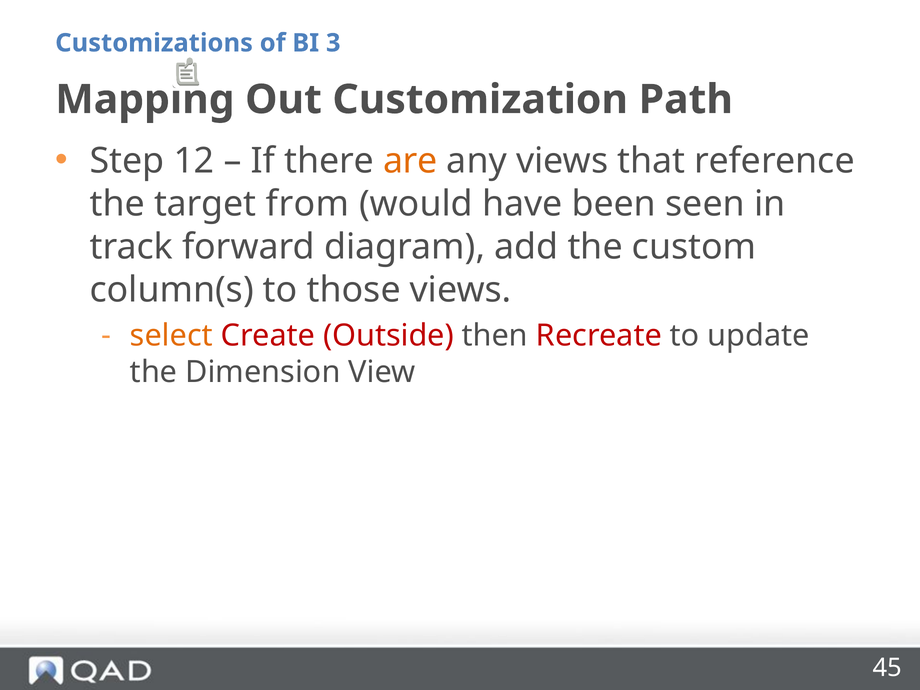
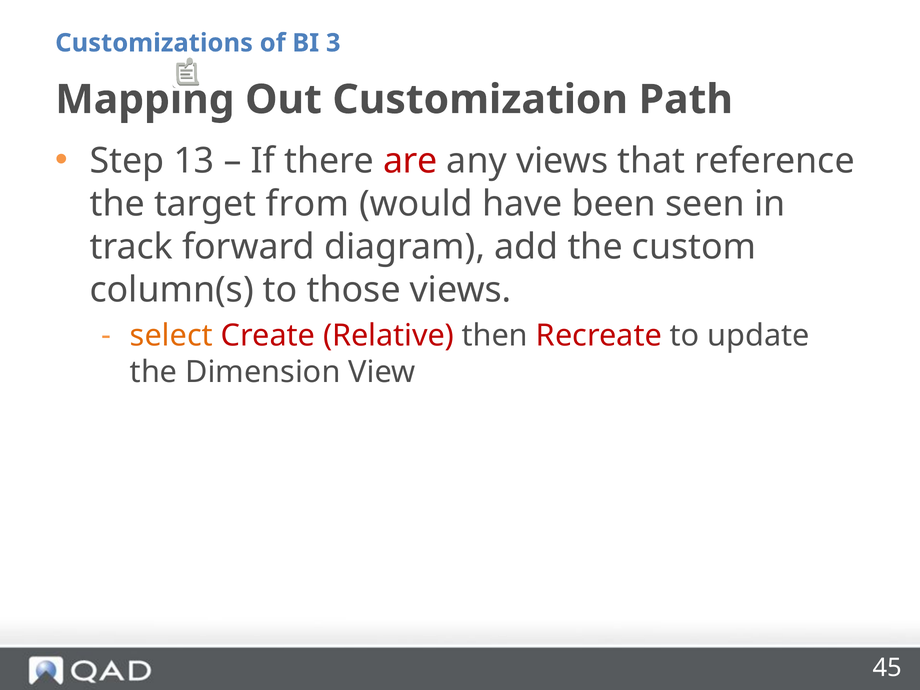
12: 12 -> 13 (194, 161)
are colour: orange -> red (410, 161)
Outside: Outside -> Relative (389, 336)
